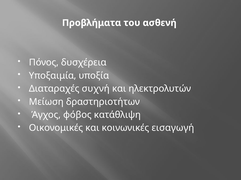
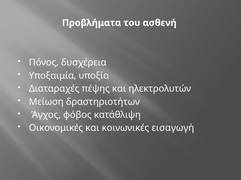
συχνή: συχνή -> πέψης (96, 89)
